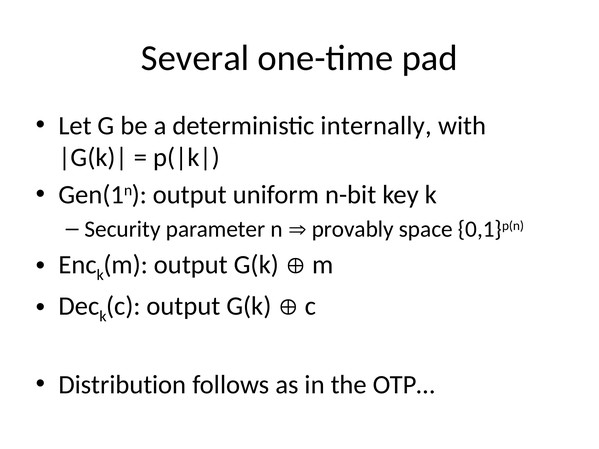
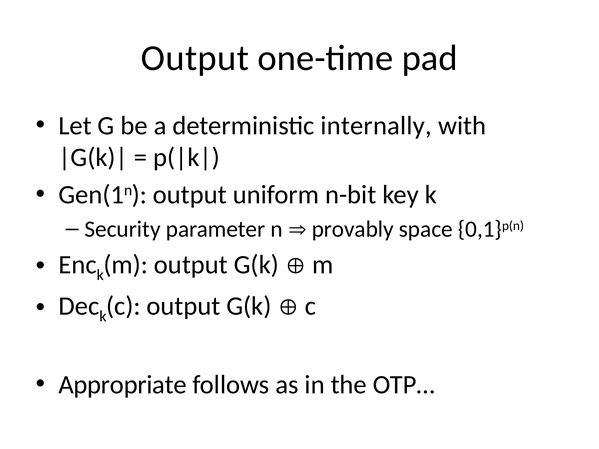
Several: Several -> Output (195, 58)
Distribution: Distribution -> Appropriate (122, 385)
